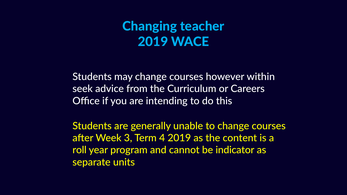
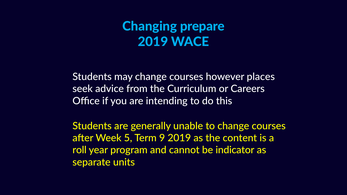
teacher: teacher -> prepare (202, 26)
within: within -> places (261, 77)
3: 3 -> 5 (128, 138)
4: 4 -> 9 (162, 138)
